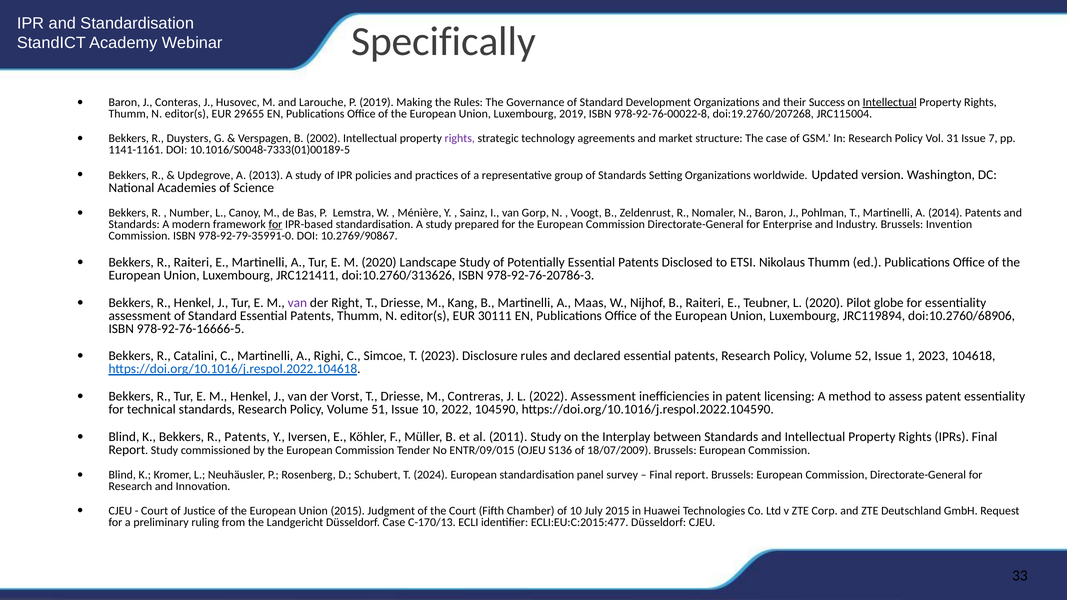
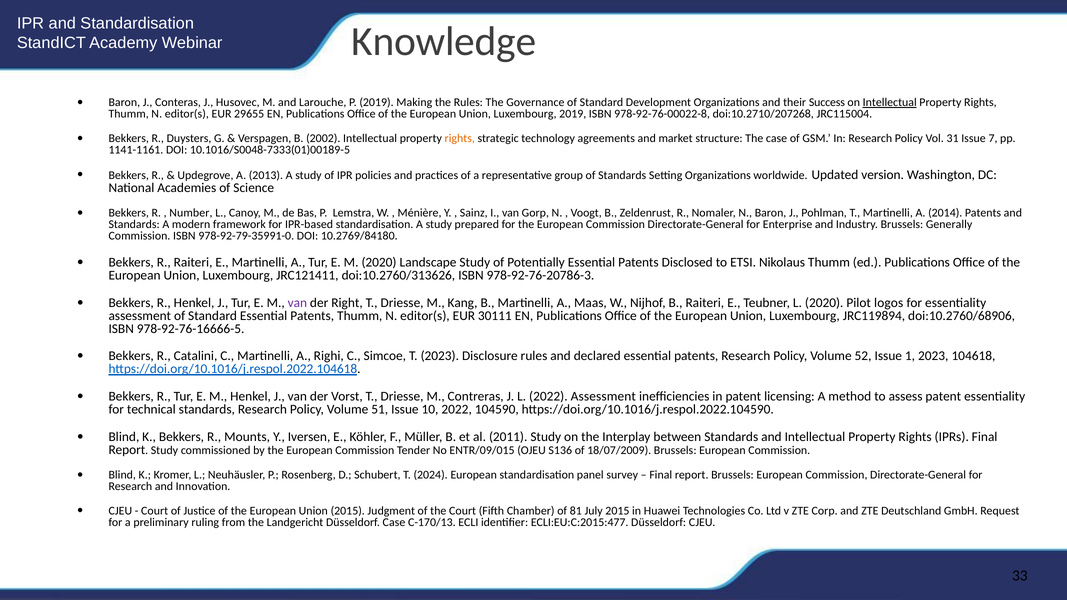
Specifically: Specifically -> Knowledge (444, 41)
doi:19.2760/207268: doi:19.2760/207268 -> doi:10.2710/207268 (763, 114)
rights colour: purple -> orange (460, 138)
for underline: present -> none (275, 224)
Invention: Invention -> Generally (949, 224)
10.2769/90867: 10.2769/90867 -> 10.2769/84180 (359, 236)
globe: globe -> logos (889, 303)
R Patents: Patents -> Mounts (247, 437)
of 10: 10 -> 81 (576, 511)
